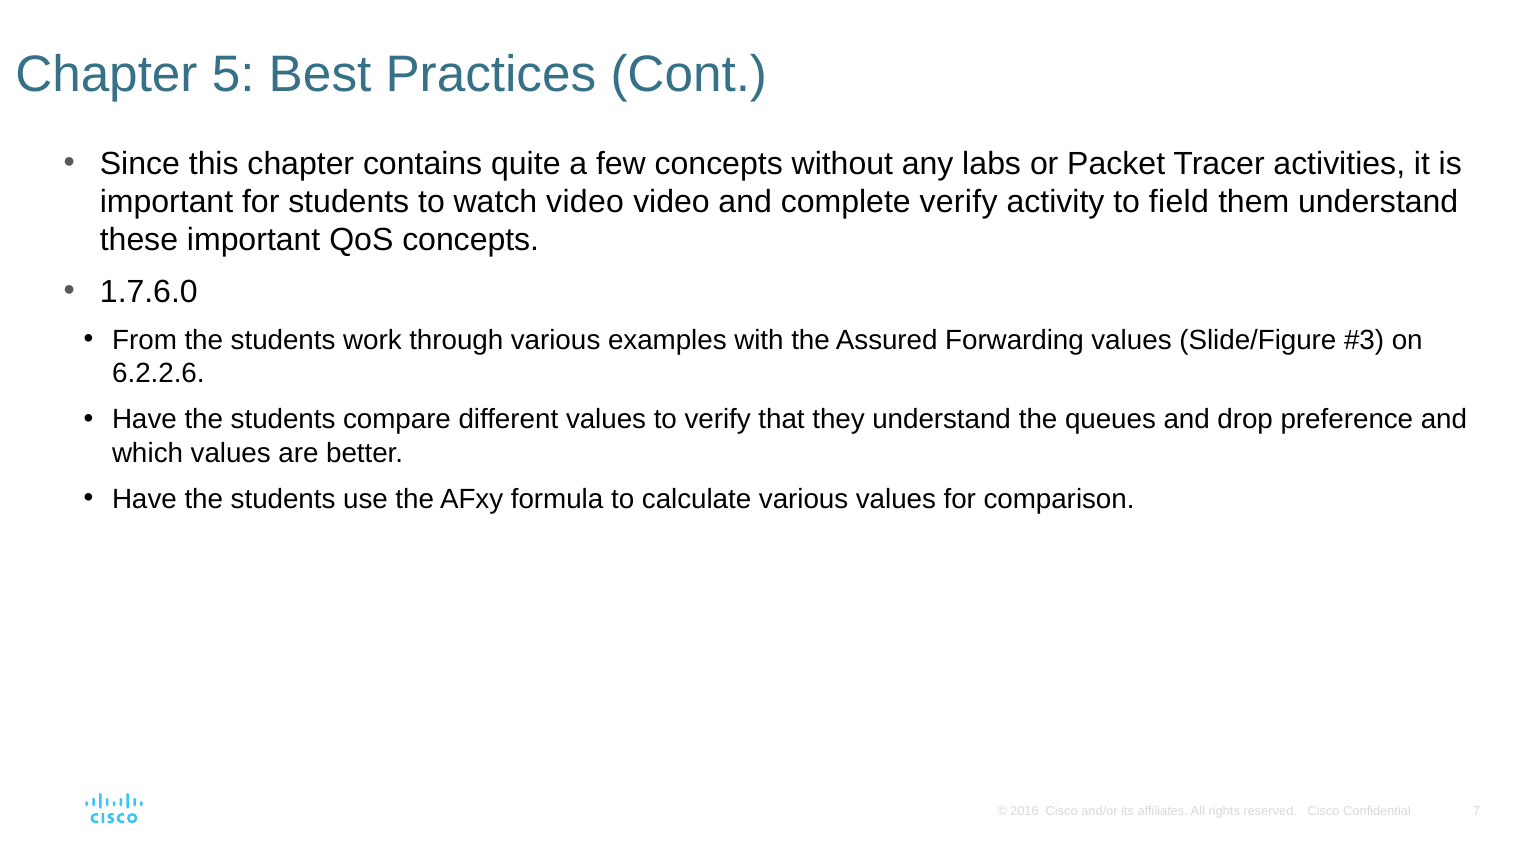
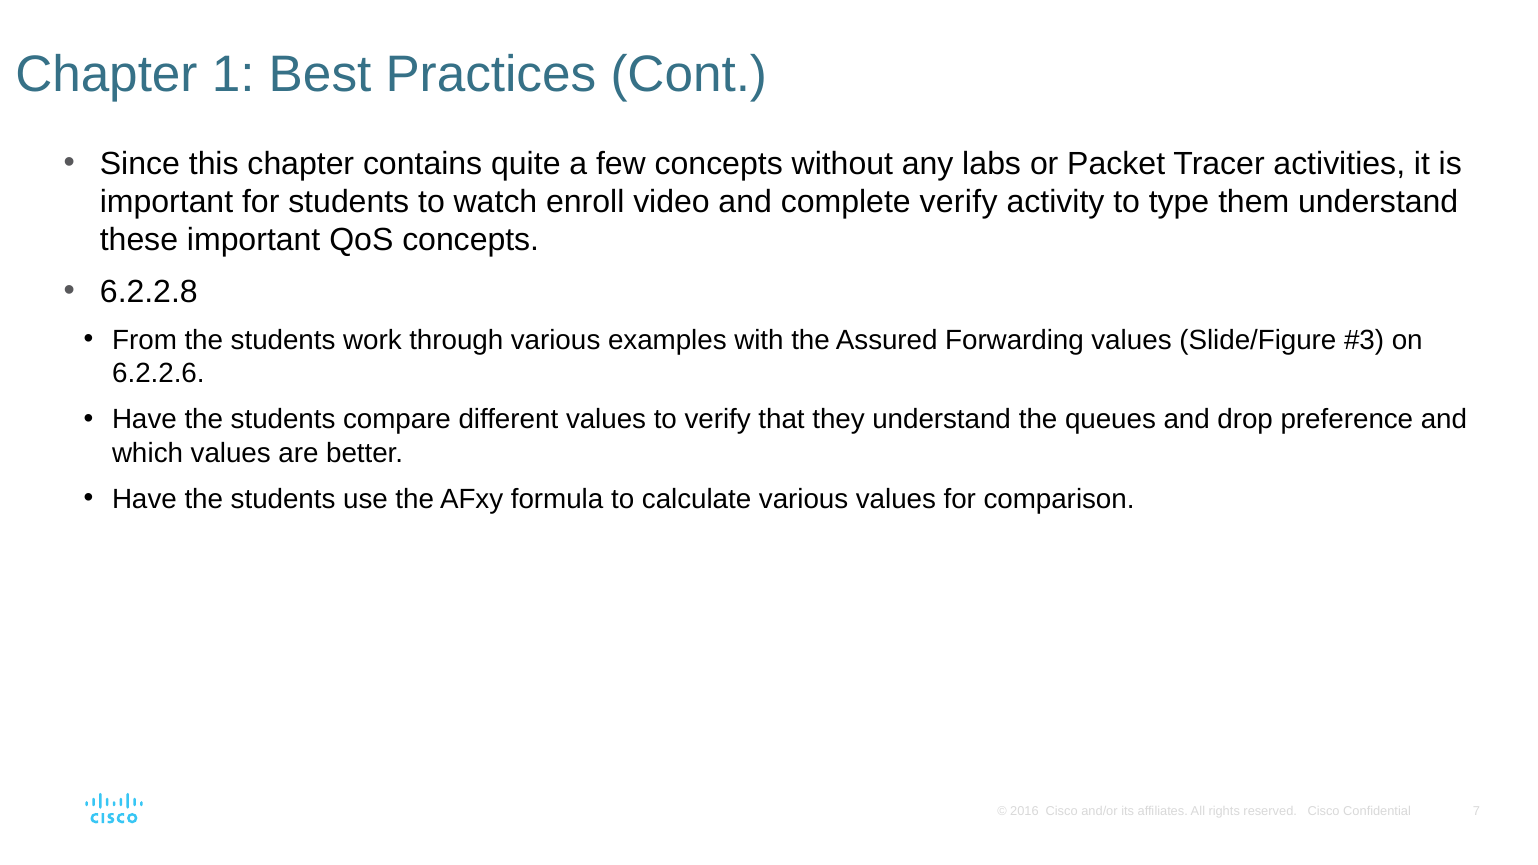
5: 5 -> 1 (233, 74)
watch video: video -> enroll (585, 202)
field: field -> type (1179, 202)
1.7.6.0: 1.7.6.0 -> 6.2.2.8 (149, 292)
